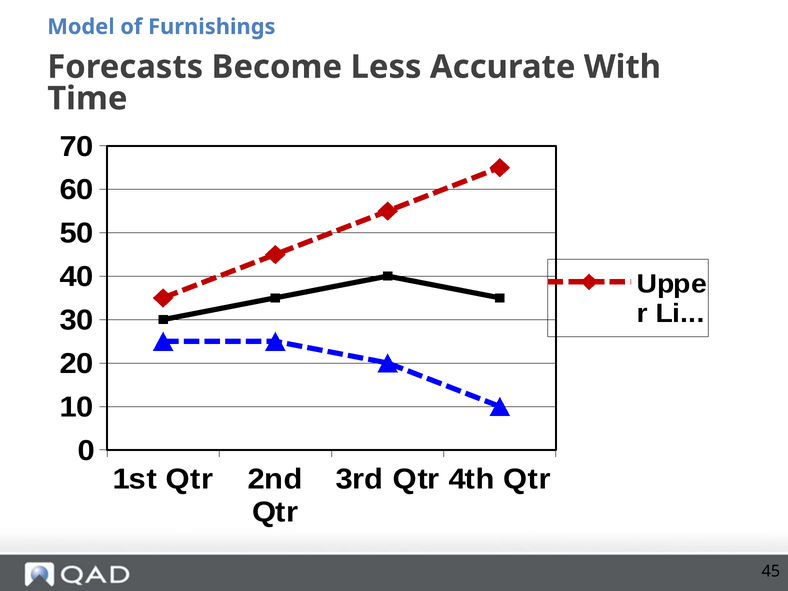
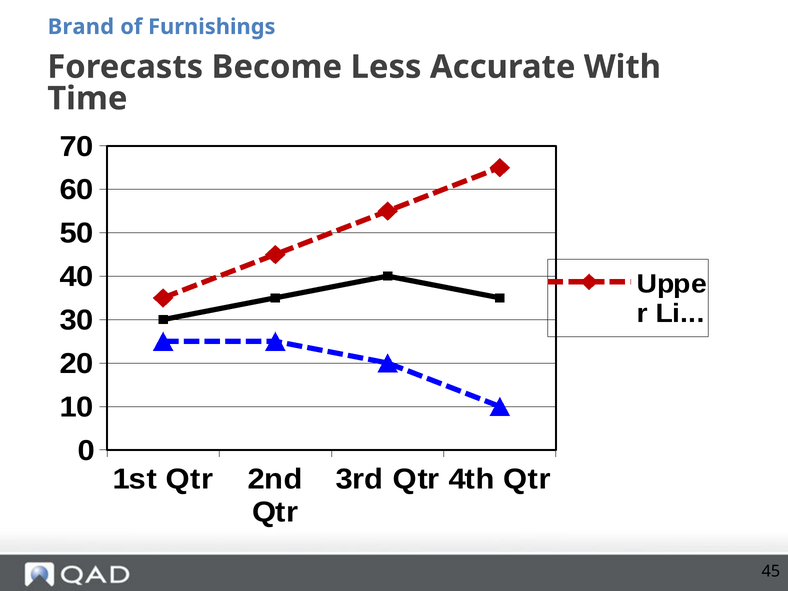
Model: Model -> Brand (81, 27)
